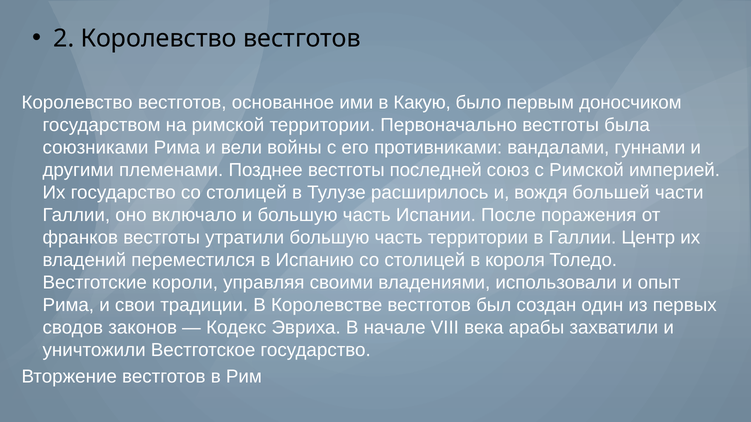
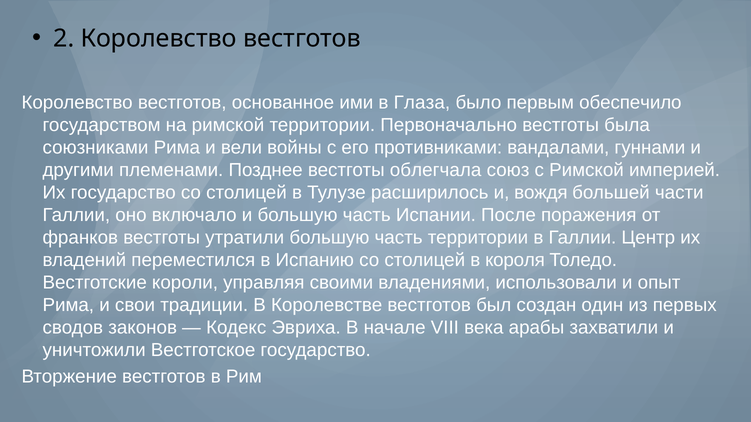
Какую: Какую -> Глаза (422, 103)
доносчиком: доносчиком -> обеспечило (630, 103)
последней: последней -> облегчала (436, 170)
